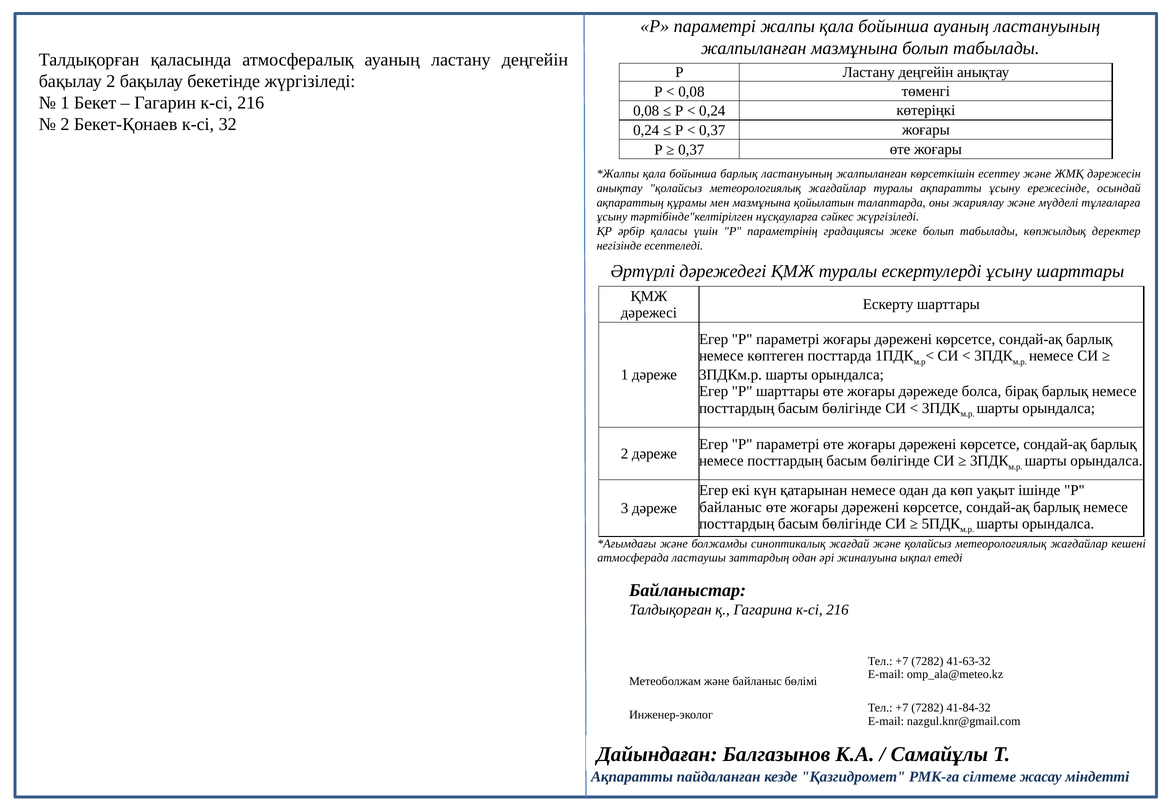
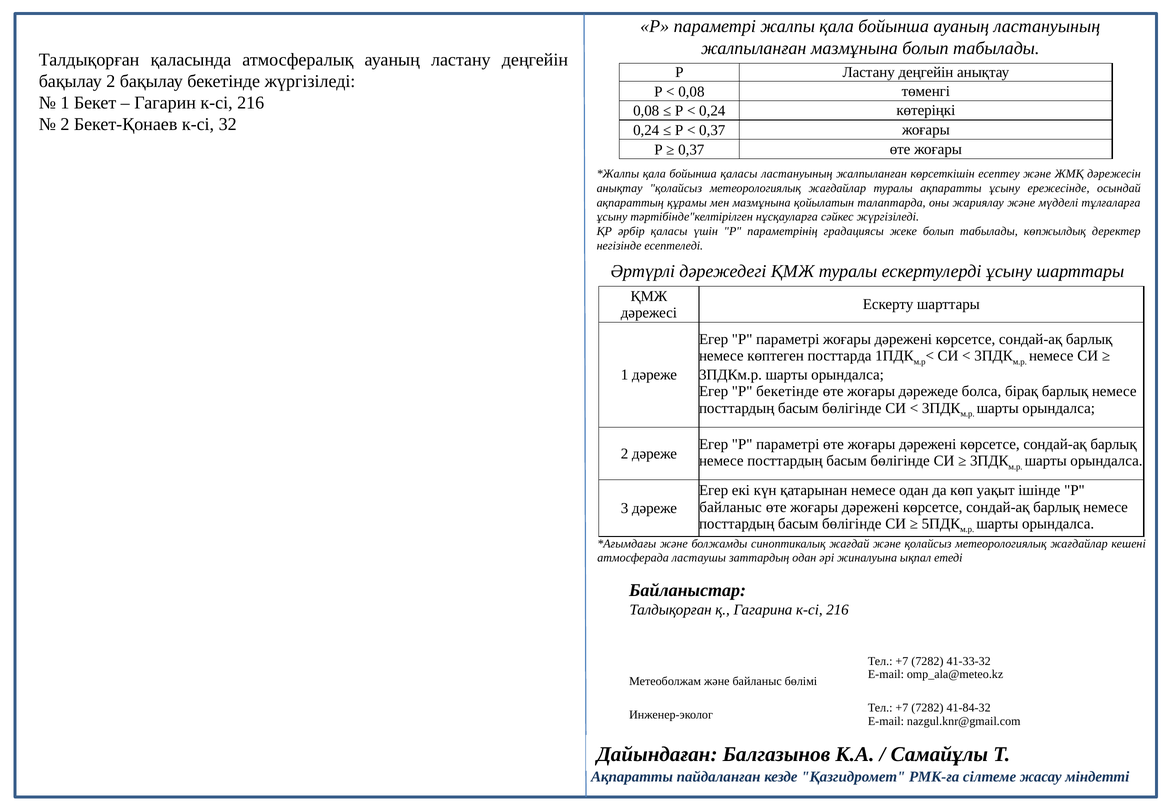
бойынша барлық: барлық -> қаласы (739, 174)
P шарттары: шарттары -> бекетінде (787, 392)
41-63-32: 41-63-32 -> 41-33-32 (969, 661)
